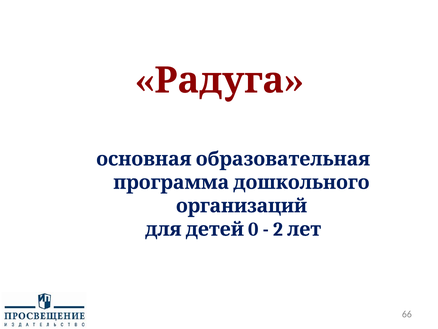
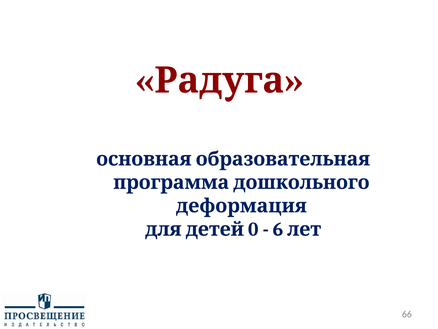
организаций: организаций -> деформация (241, 206)
2: 2 -> 6 (278, 229)
